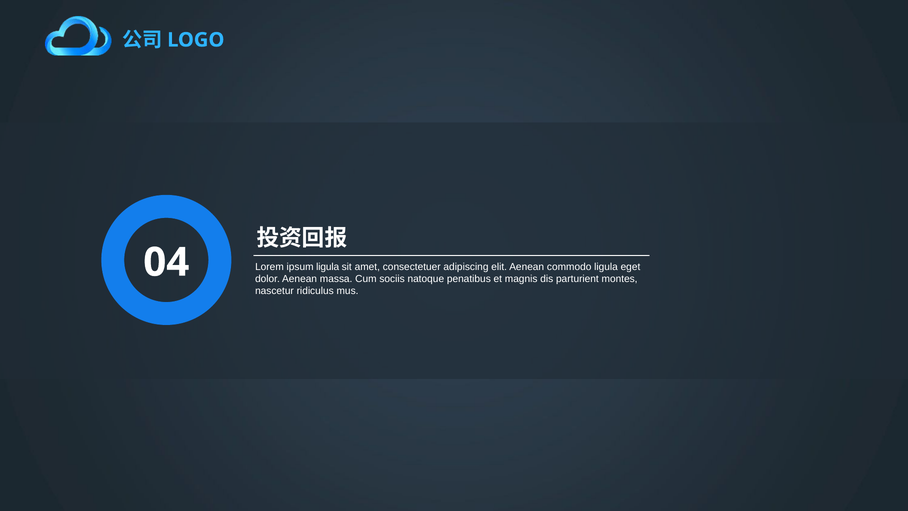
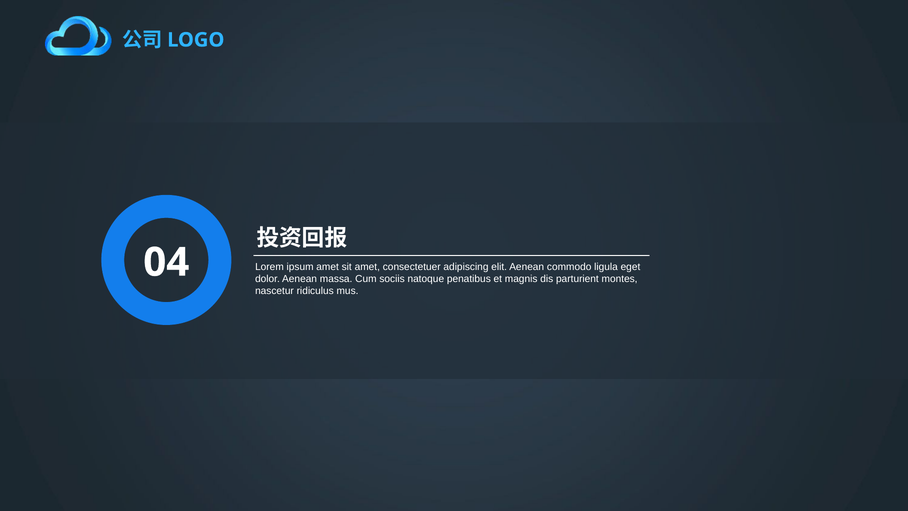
ipsum ligula: ligula -> amet (328, 267)
